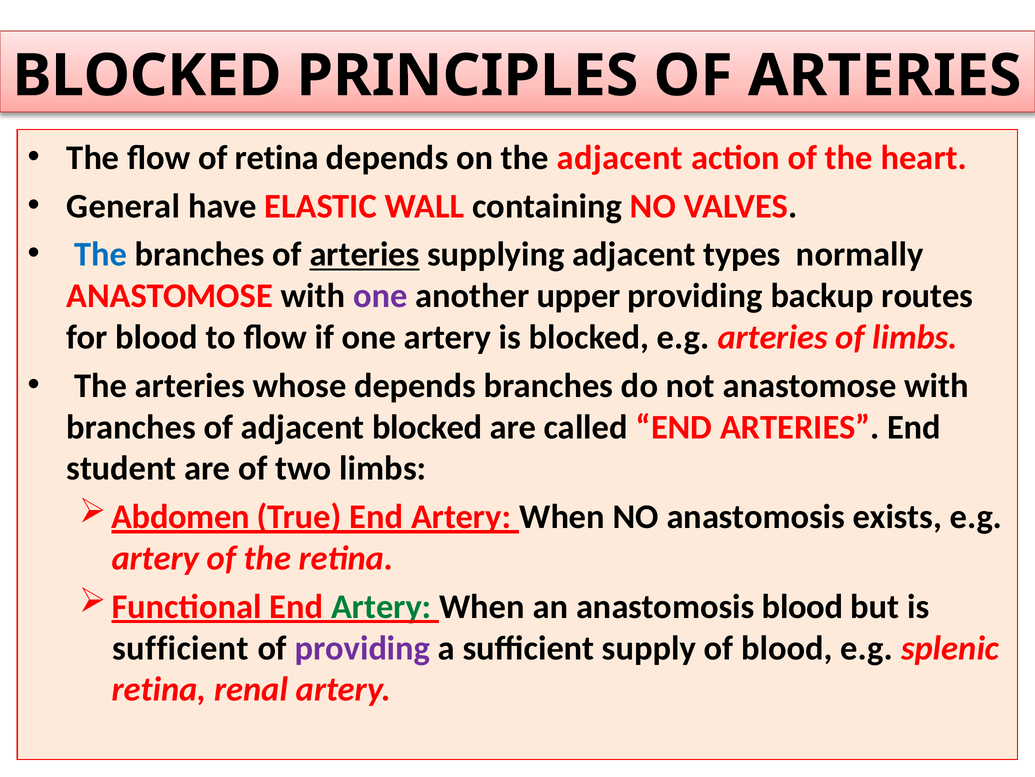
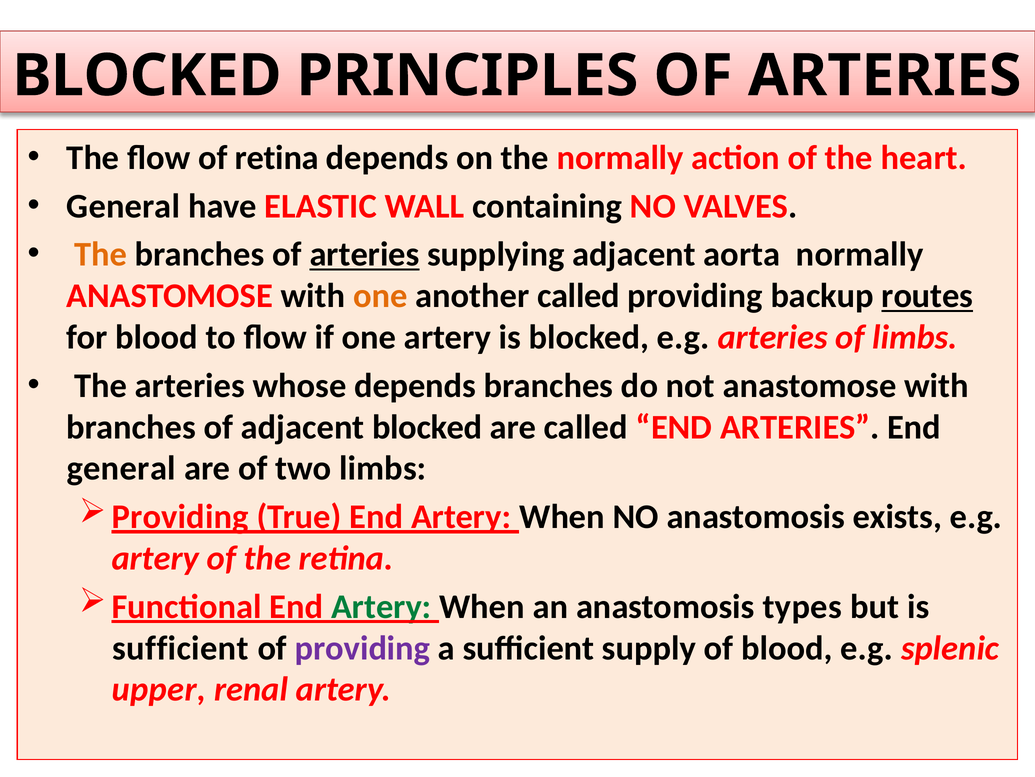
the adjacent: adjacent -> normally (620, 158)
The colour: blue -> orange (101, 254)
types: types -> aorta (742, 254)
one colour: purple -> orange (380, 296)
another upper: upper -> called (578, 296)
routes underline: none -> present (927, 296)
student: student -> general (121, 468)
Abdomen: Abdomen -> Providing (180, 516)
anastomosis blood: blood -> types (802, 606)
retina: retina -> upper (159, 689)
